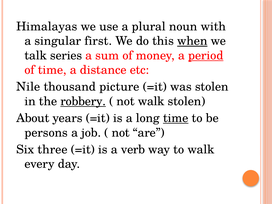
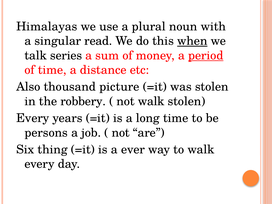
first: first -> read (98, 41)
Nile: Nile -> Also (28, 87)
robbery underline: present -> none (83, 101)
About: About -> Every (33, 118)
time underline: present -> none (176, 118)
three: three -> thing (53, 149)
verb: verb -> ever (133, 149)
